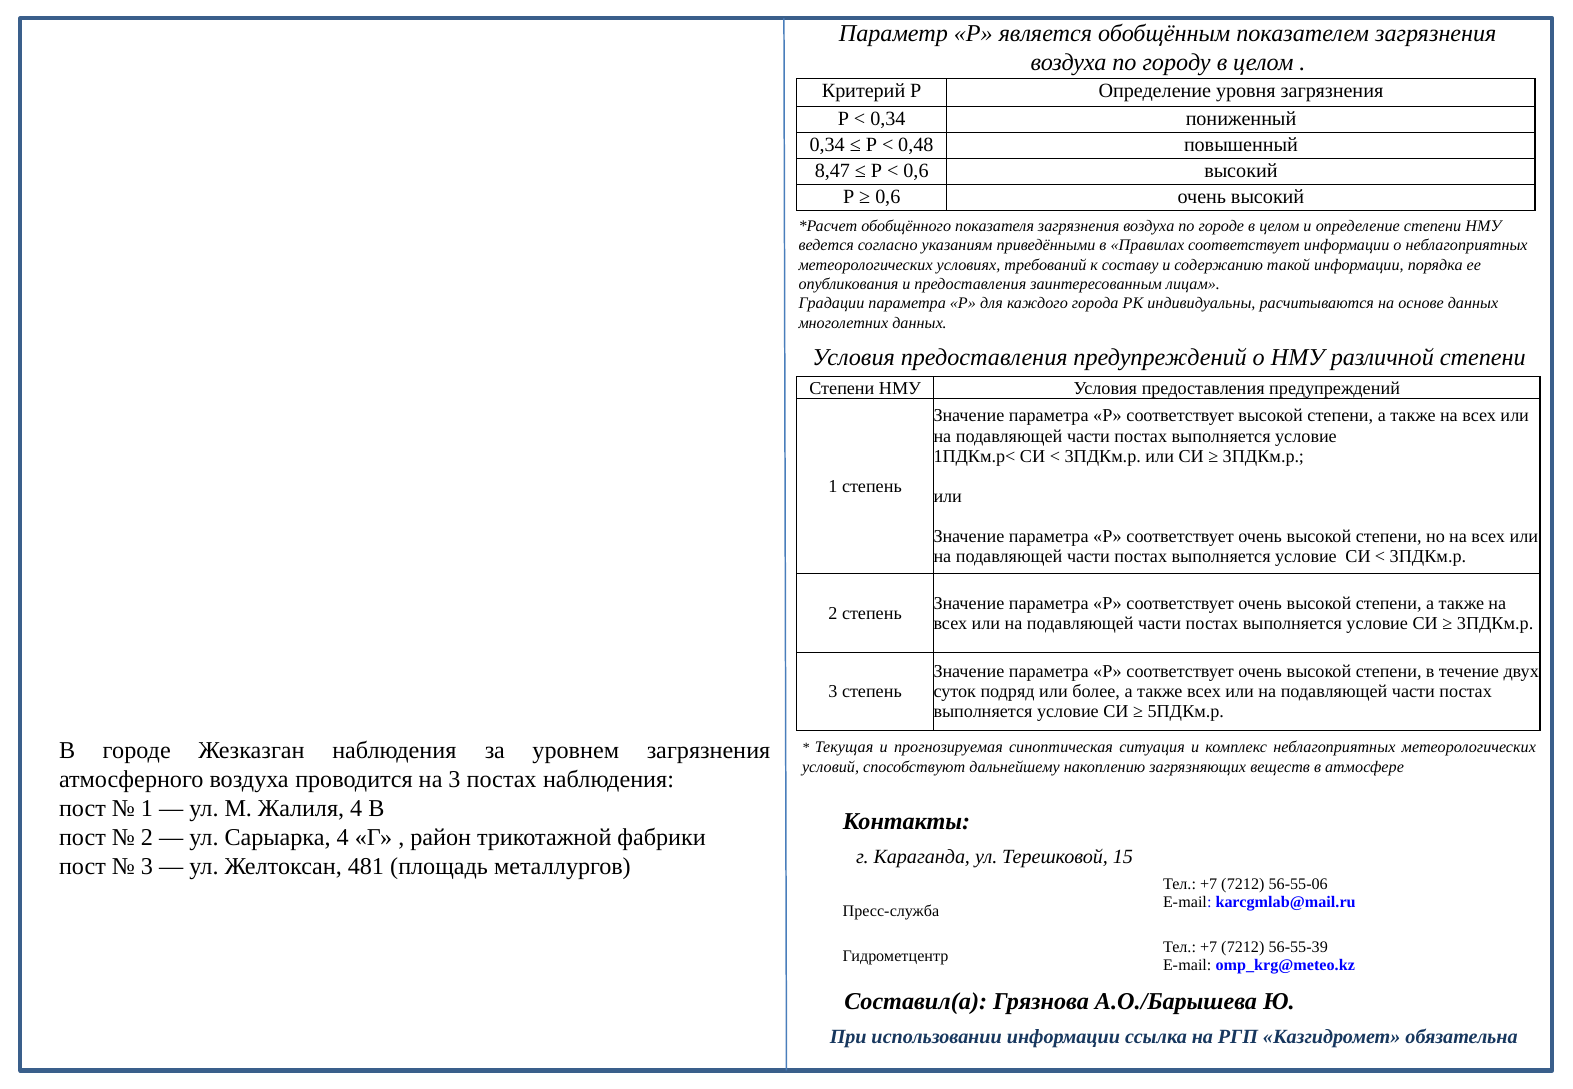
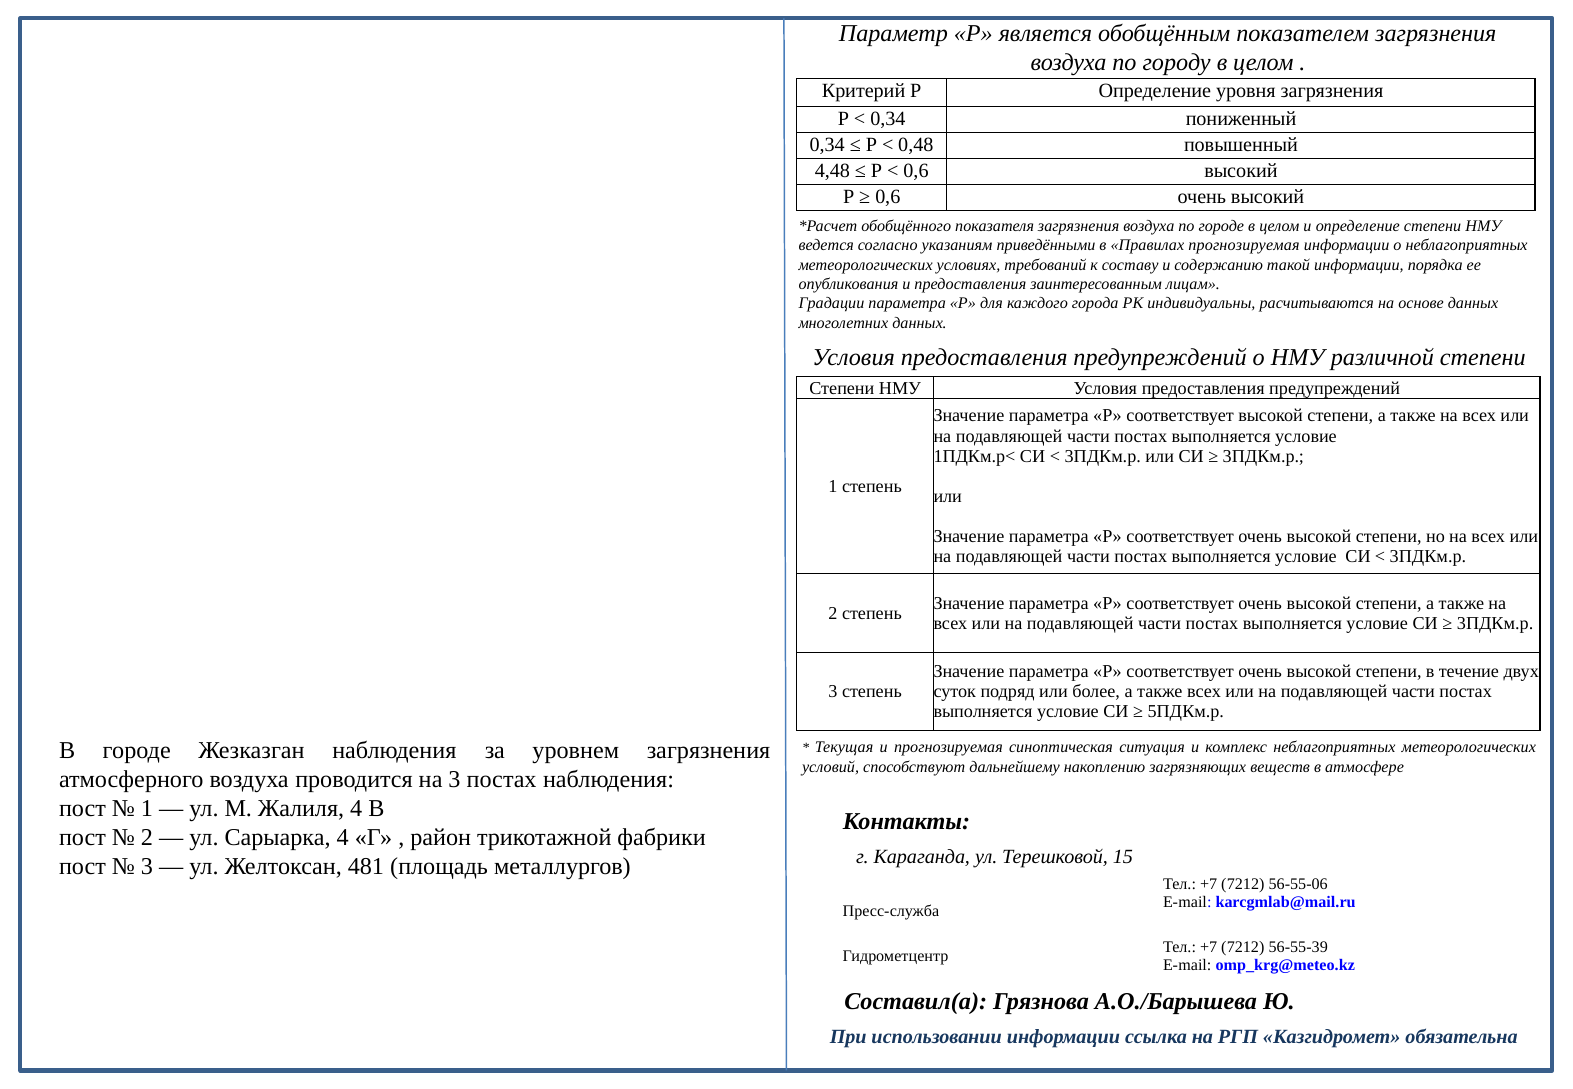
8,47: 8,47 -> 4,48 (832, 171)
Правилах соответствует: соответствует -> прогнозируемая (1244, 246)
